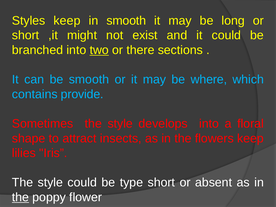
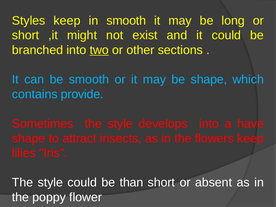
there: there -> other (140, 50)
be where: where -> shape (209, 79)
floral: floral -> have (251, 124)
type: type -> than (132, 183)
the underline: present -> none (20, 197)
